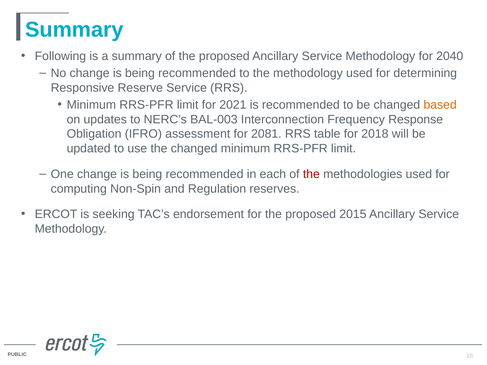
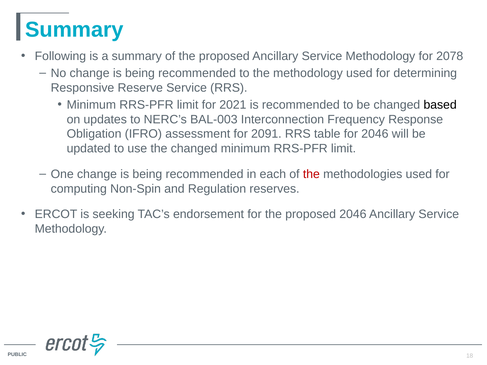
2040: 2040 -> 2078 (450, 56)
based colour: orange -> black (440, 105)
2081: 2081 -> 2091 (266, 134)
for 2018: 2018 -> 2046 (375, 134)
proposed 2015: 2015 -> 2046 (353, 214)
